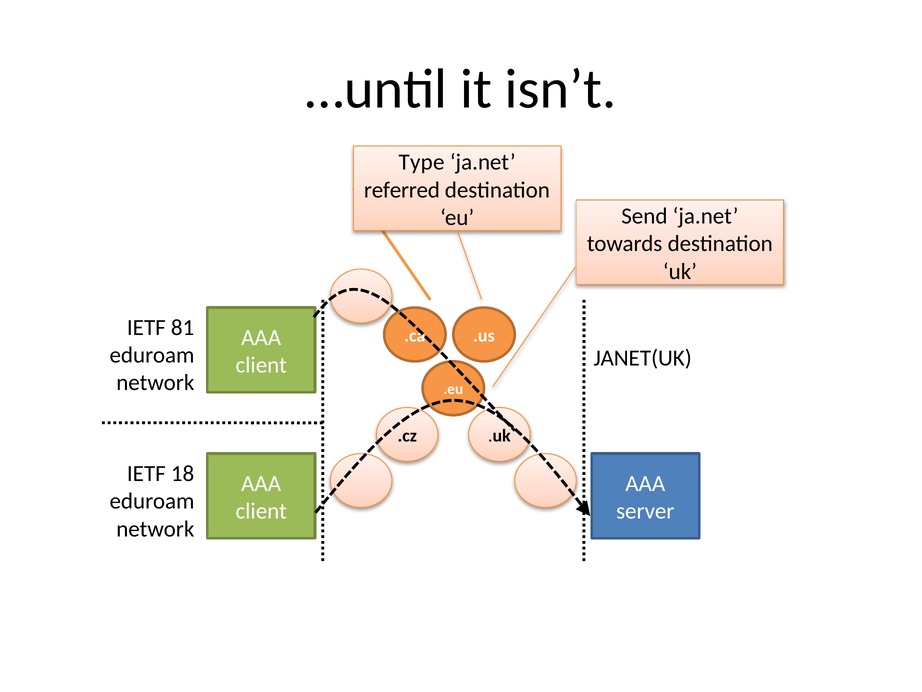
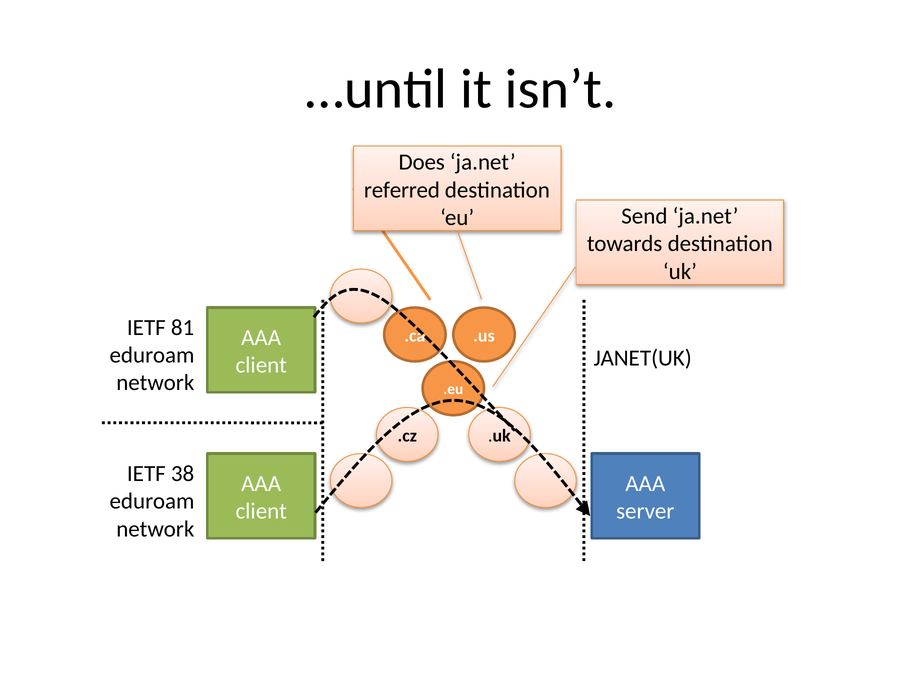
Type: Type -> Does (422, 162)
18: 18 -> 38 (183, 473)
